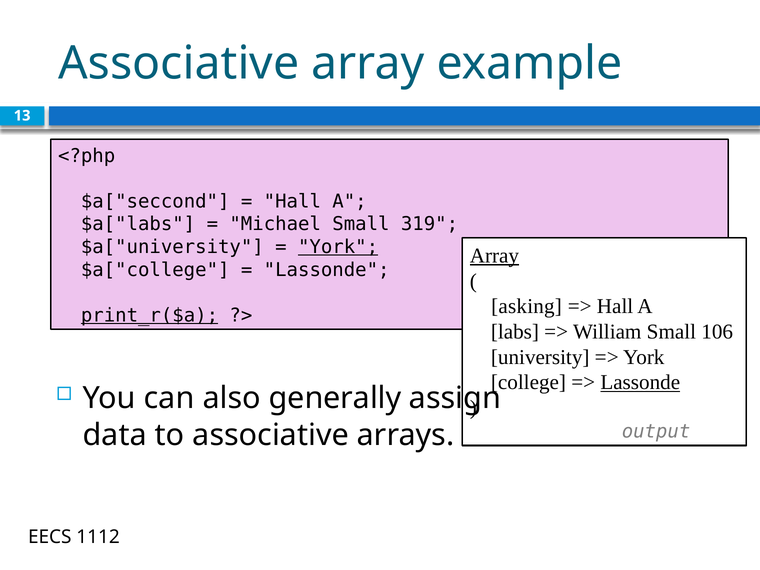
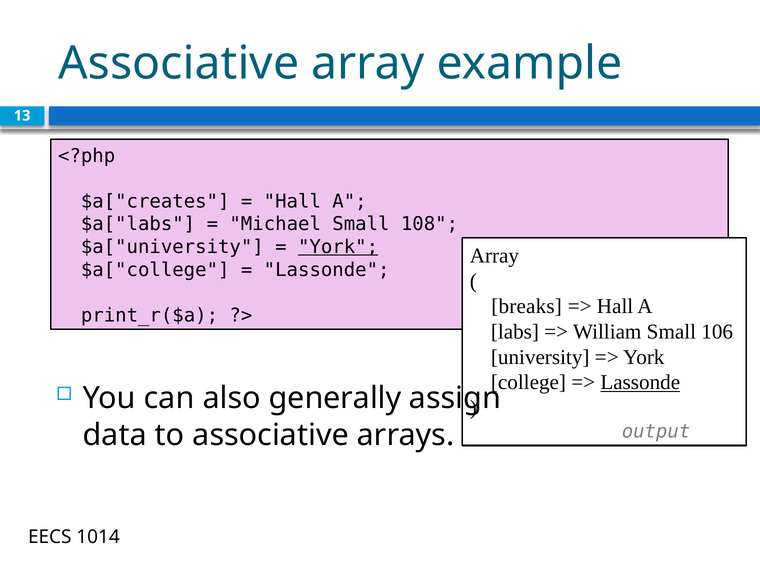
$a["seccond: $a["seccond -> $a["creates (155, 201)
319: 319 -> 108 (430, 224)
Array underline: present -> none (494, 256)
asking: asking -> breaks (527, 306)
print_r($a underline: present -> none (149, 315)
1112: 1112 -> 1014 (98, 537)
